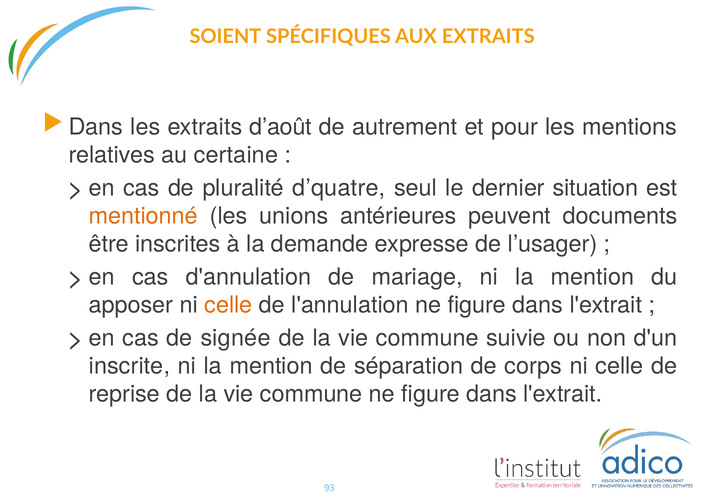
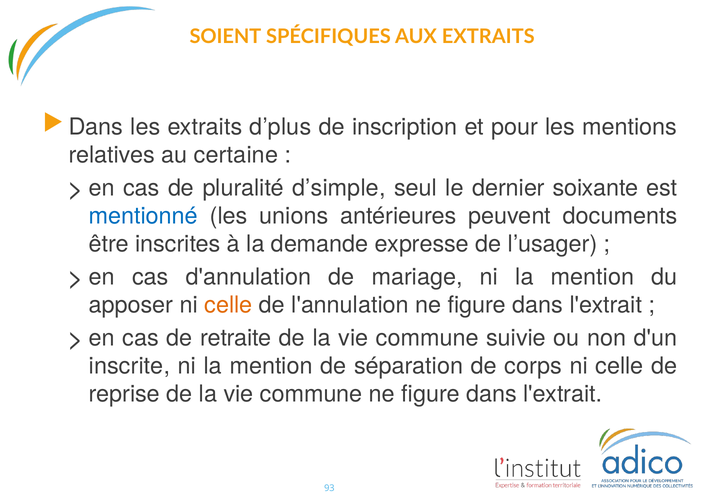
d’août: d’août -> d’plus (280, 127)
autrement: autrement -> inscription (405, 127)
d’quatre: d’quatre -> d’simple (339, 188)
situation: situation -> soixante (596, 188)
mentionné colour: orange -> blue (143, 216)
signée: signée -> retraite (236, 338)
